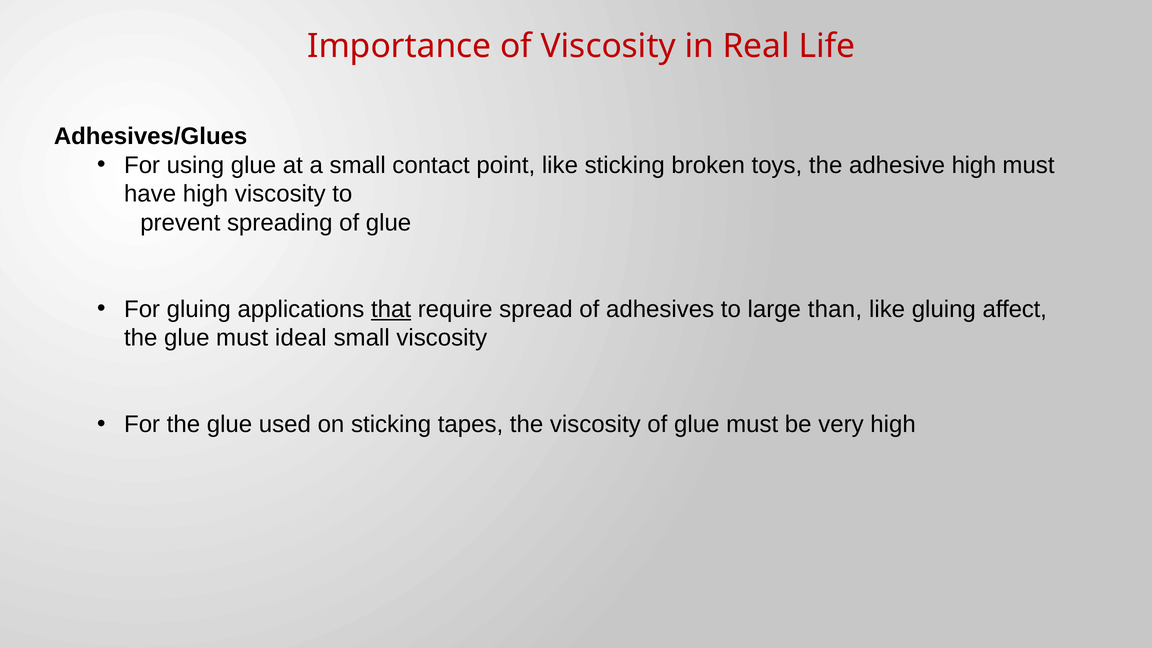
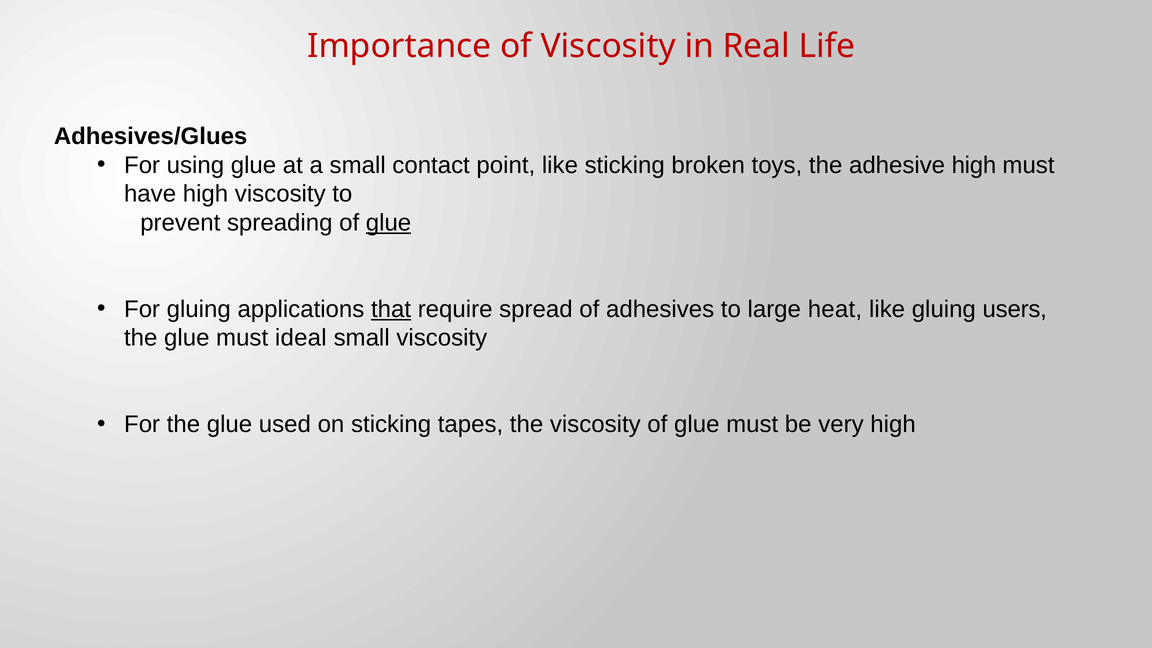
glue underline: none -> present (389, 223)
than: than -> heat (835, 309)
affect: affect -> users (1015, 309)
